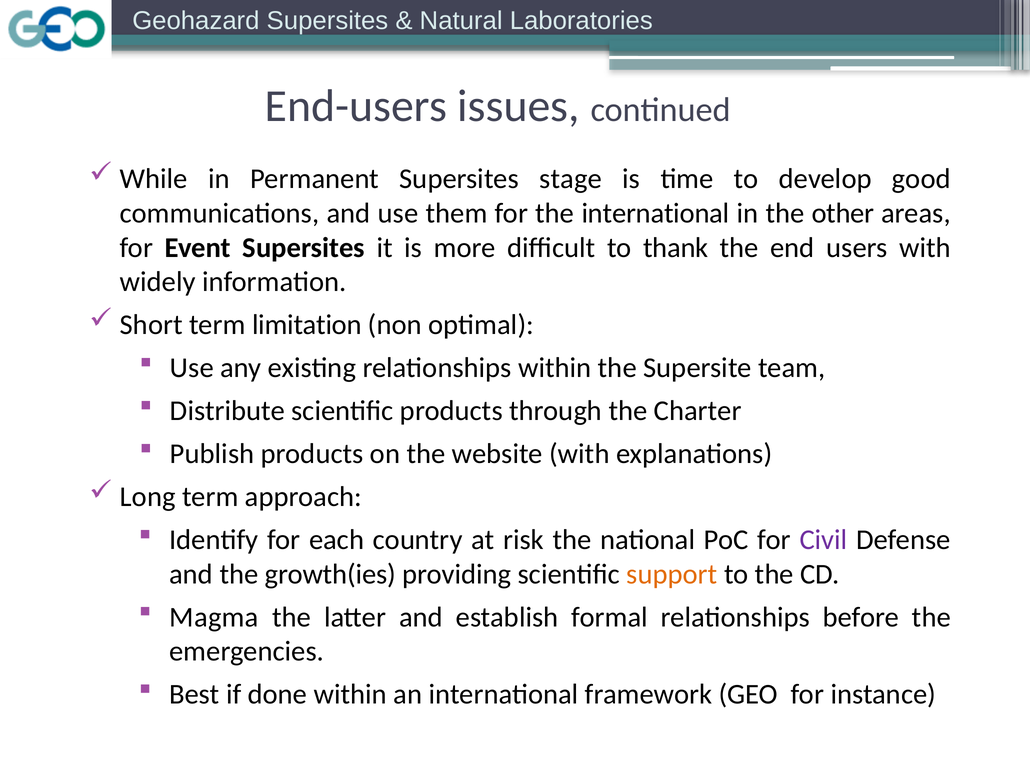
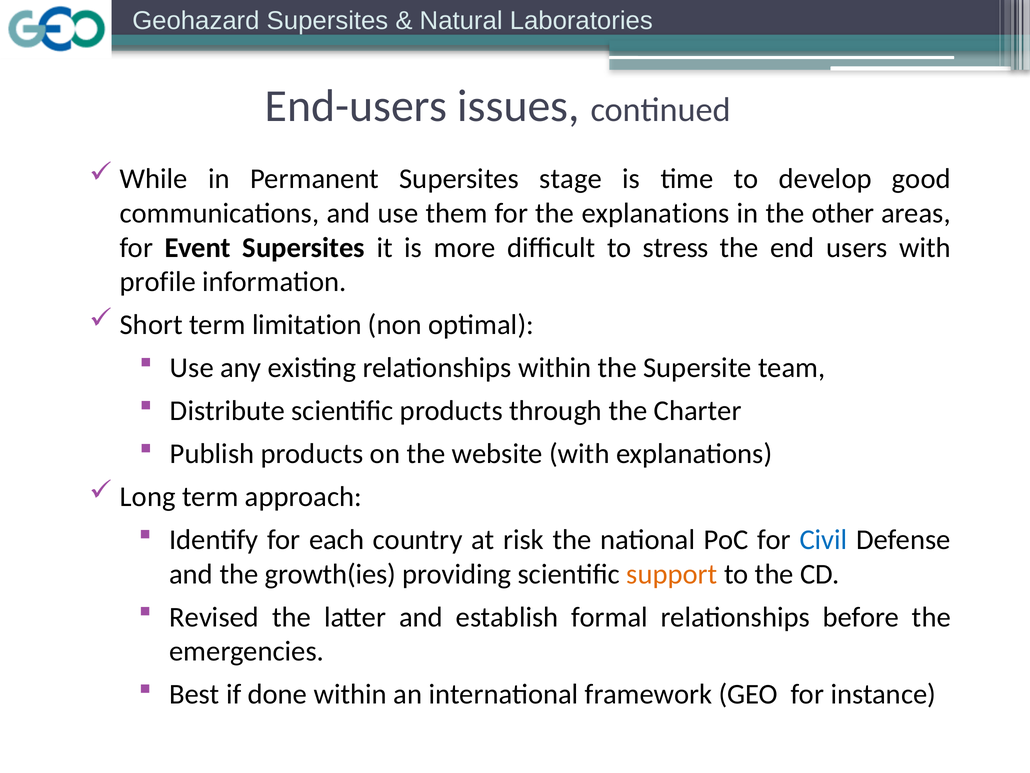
the international: international -> explanations (655, 213)
thank: thank -> stress (676, 247)
widely: widely -> profile (158, 282)
Civil colour: purple -> blue (823, 539)
Magma: Magma -> Revised (214, 617)
